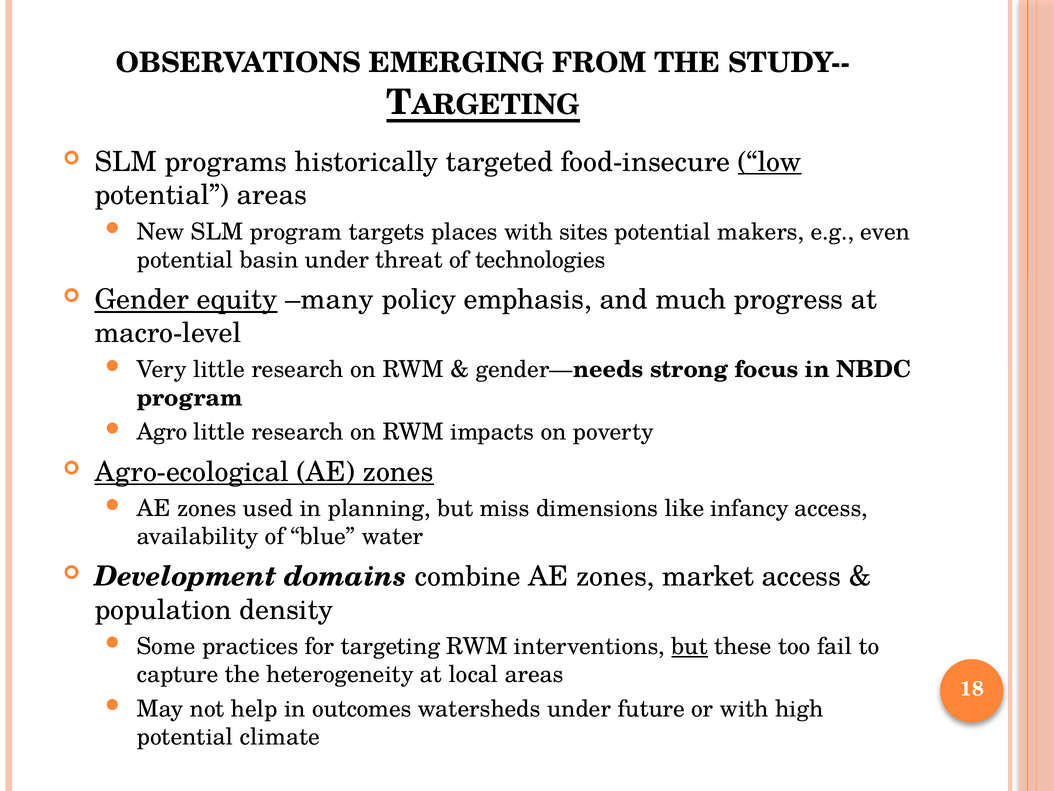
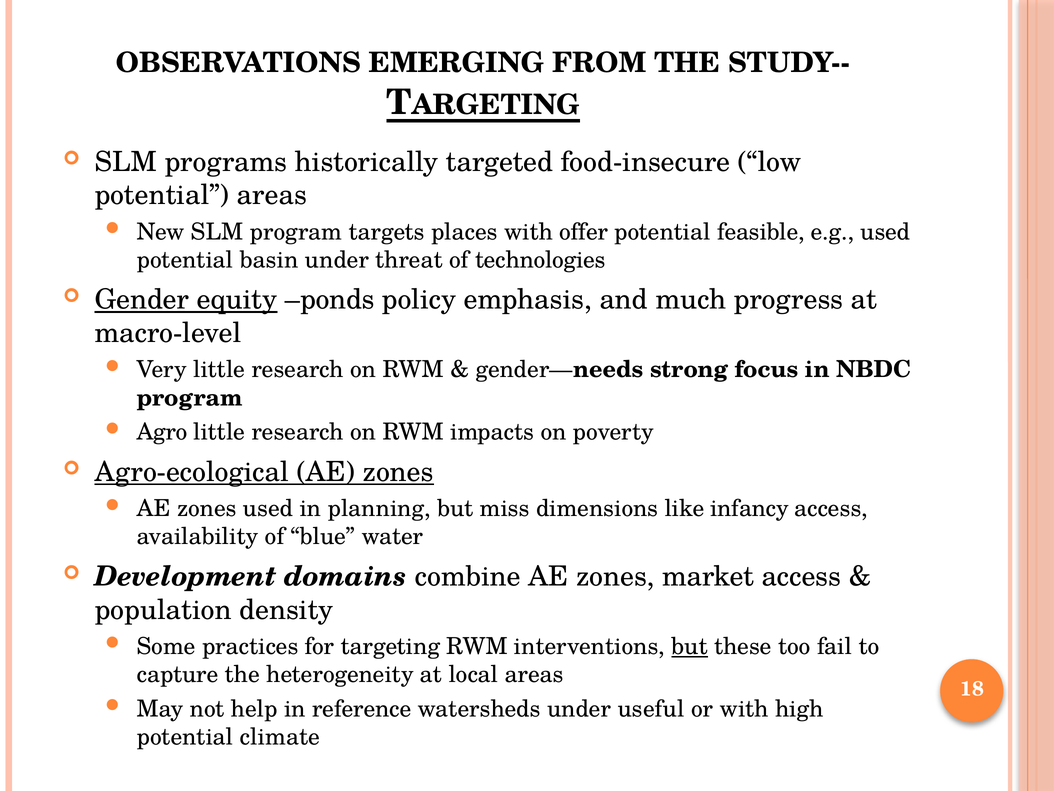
low underline: present -> none (770, 162)
sites: sites -> offer (584, 232)
makers: makers -> feasible (761, 232)
e.g even: even -> used (885, 232)
many: many -> ponds (330, 300)
outcomes: outcomes -> reference (362, 708)
future: future -> useful (651, 708)
